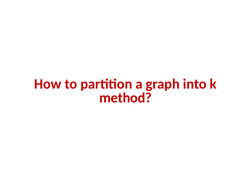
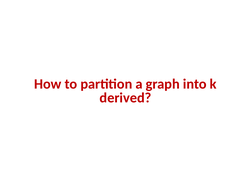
method: method -> derived (125, 98)
